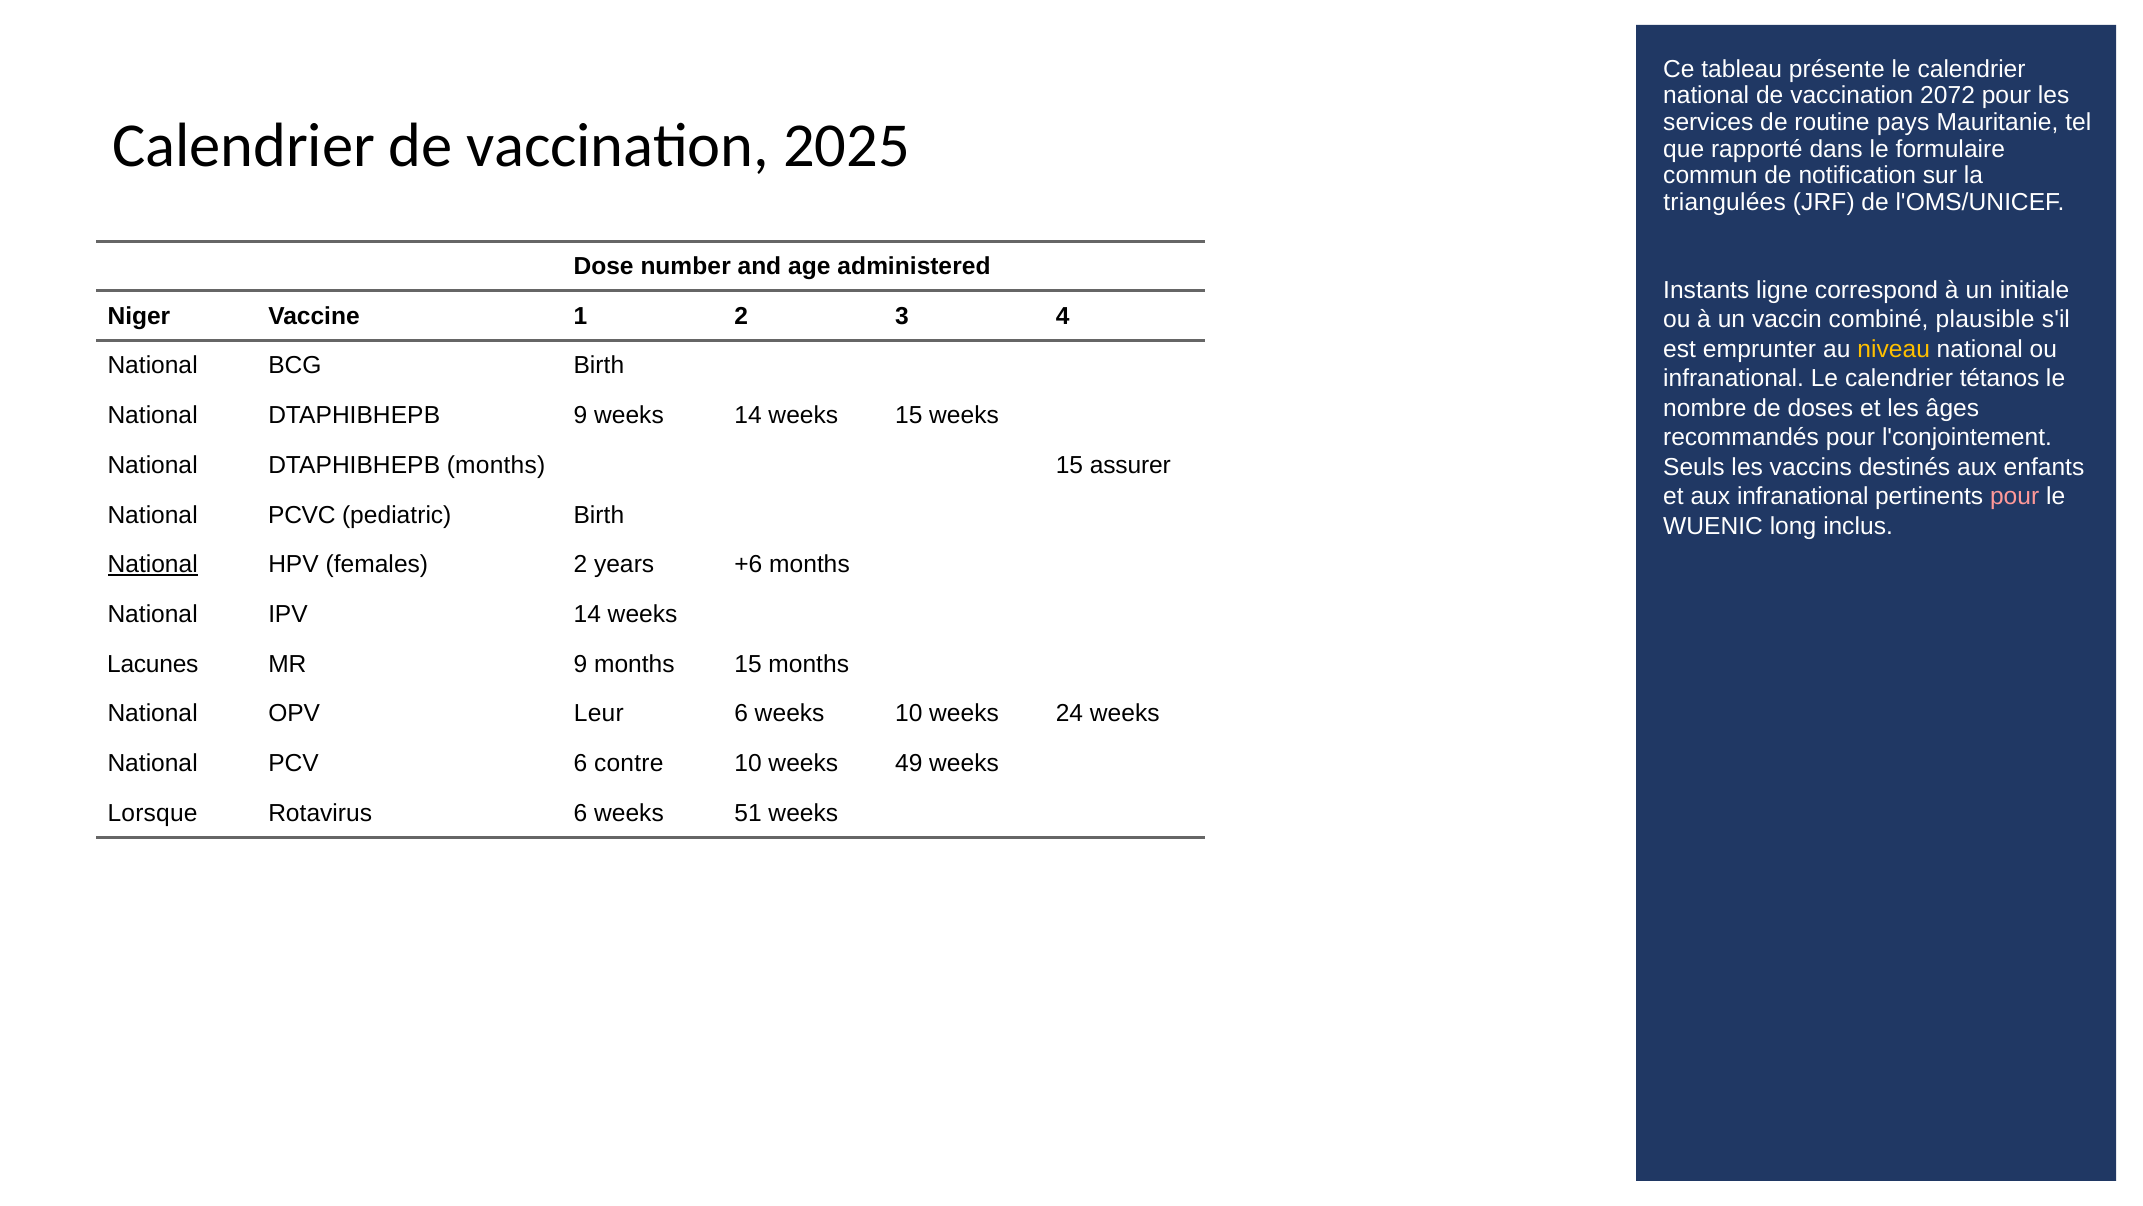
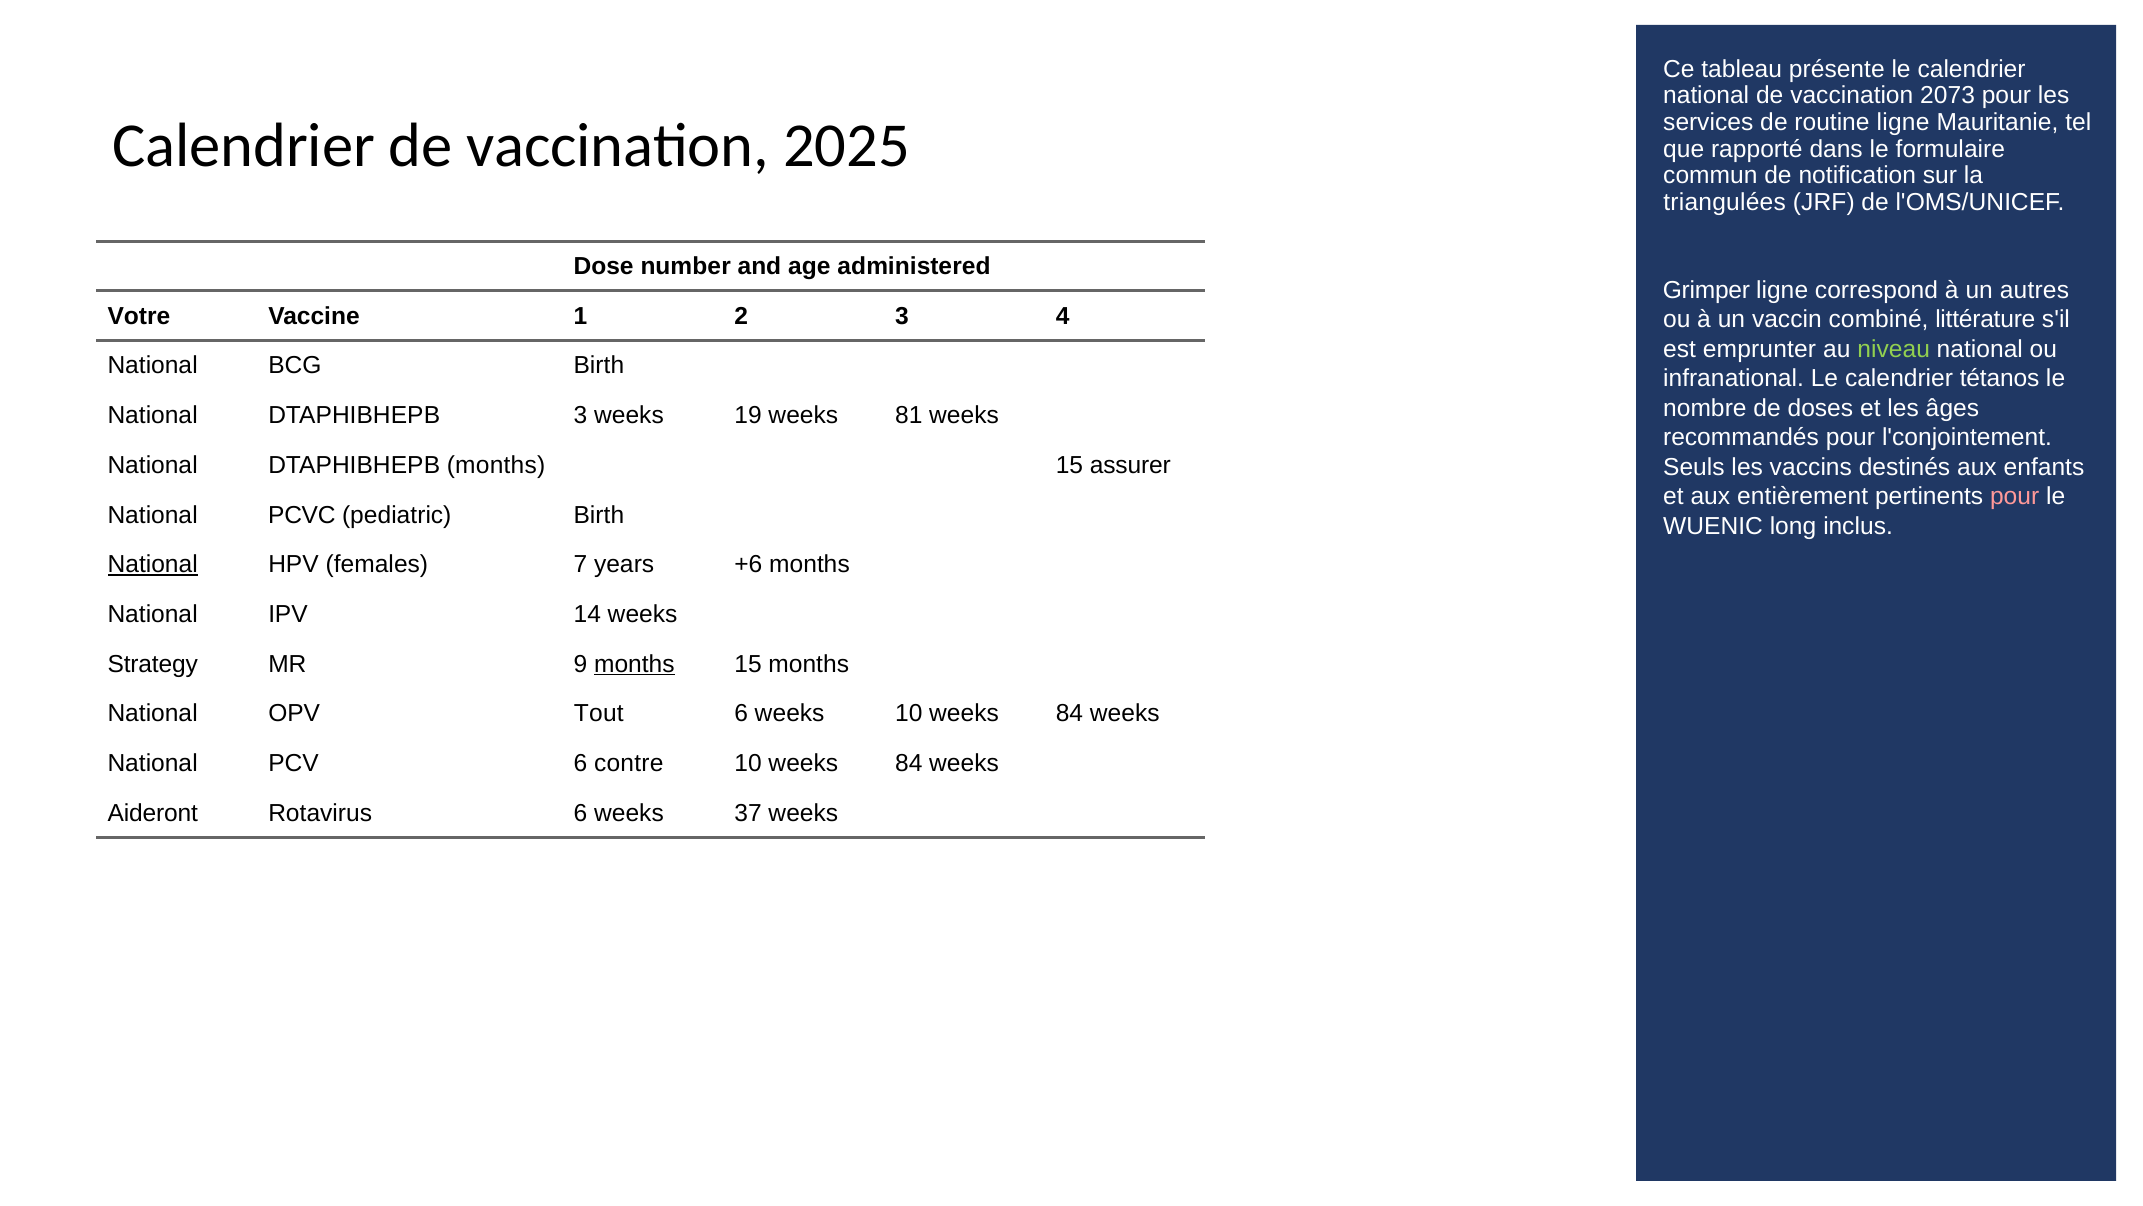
2072: 2072 -> 2073 (1948, 96)
routine pays: pays -> ligne (1903, 122)
Instants: Instants -> Grimper (1706, 290)
initiale: initiale -> autres (2034, 290)
Niger: Niger -> Votre (139, 316)
plausible: plausible -> littérature (1985, 319)
niveau colour: yellow -> light green (1894, 349)
DTAPHIBHEPB 9: 9 -> 3 (580, 415)
weeks 14: 14 -> 19 (748, 415)
weeks 15: 15 -> 81 (909, 415)
aux infranational: infranational -> entièrement (1803, 496)
females 2: 2 -> 7 (580, 564)
Lacunes: Lacunes -> Strategy (153, 664)
months underline: none -> present (634, 664)
Leur: Leur -> Tout (599, 713)
weeks 10 weeks 24: 24 -> 84 (1069, 713)
49: 49 -> 84 (909, 763)
Lorsque: Lorsque -> Aideront (153, 813)
51: 51 -> 37 (748, 813)
